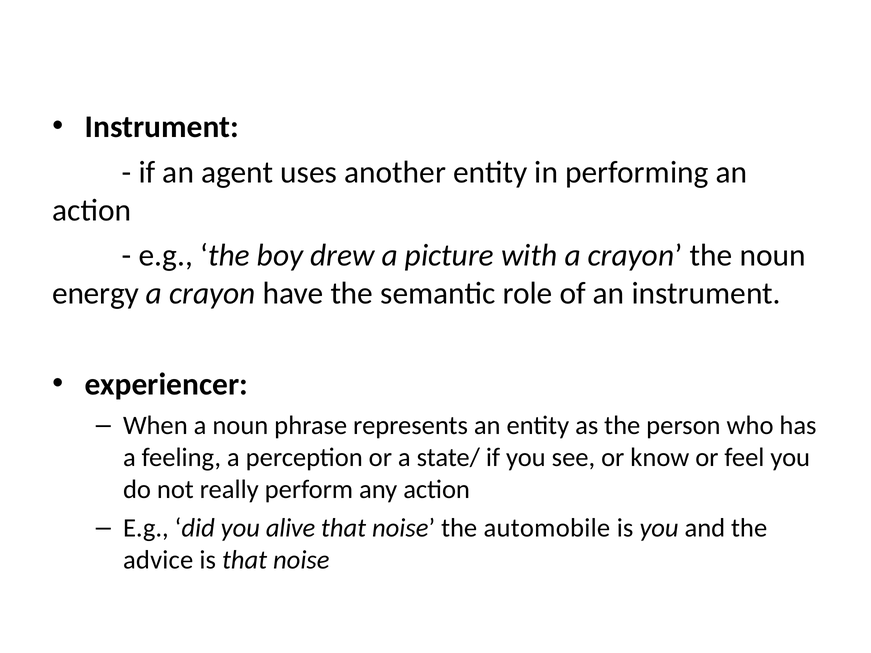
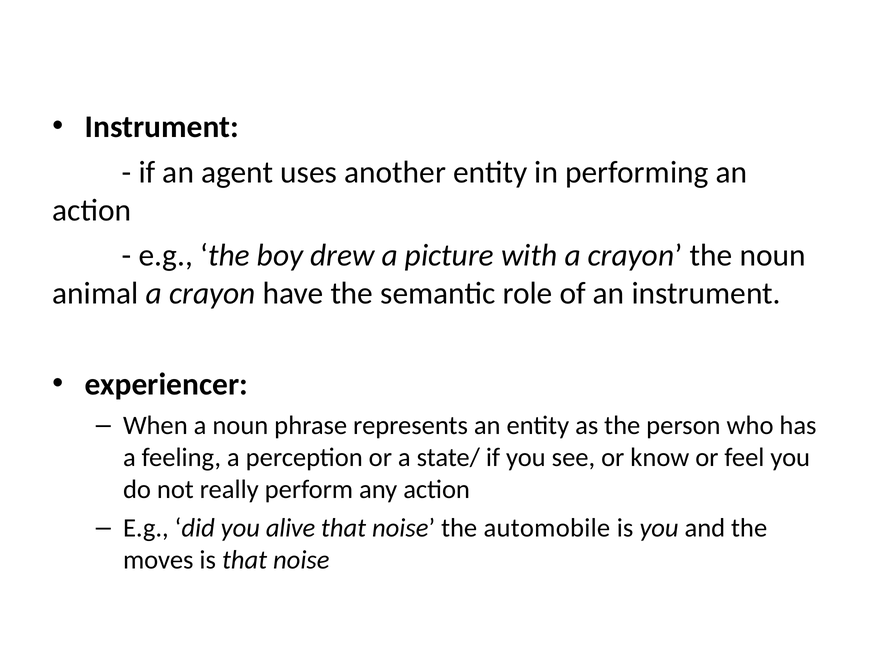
energy: energy -> animal (95, 293)
advice: advice -> moves (158, 560)
